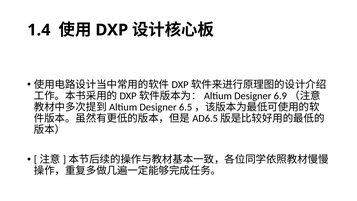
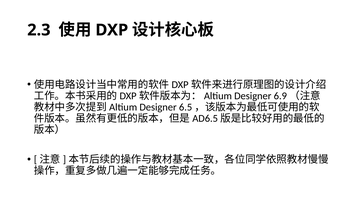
1.4: 1.4 -> 2.3 (39, 30)
